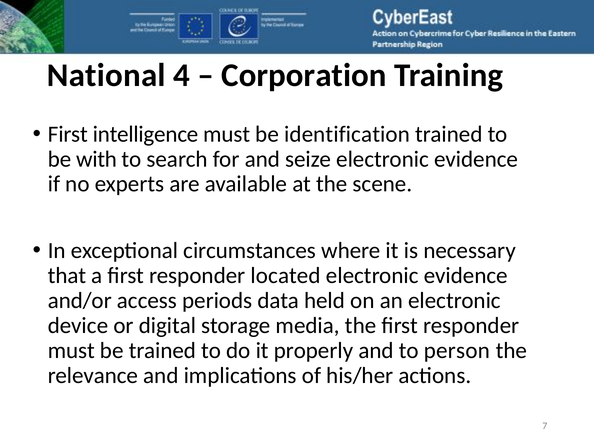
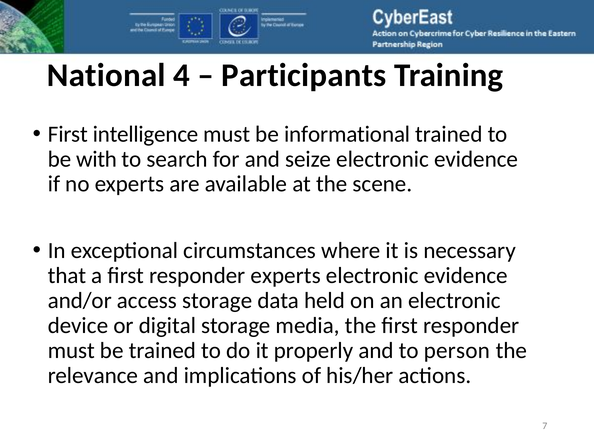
Corporation: Corporation -> Participants (304, 75)
identification: identification -> informational (347, 134)
responder located: located -> experts (286, 275)
access periods: periods -> storage (217, 300)
